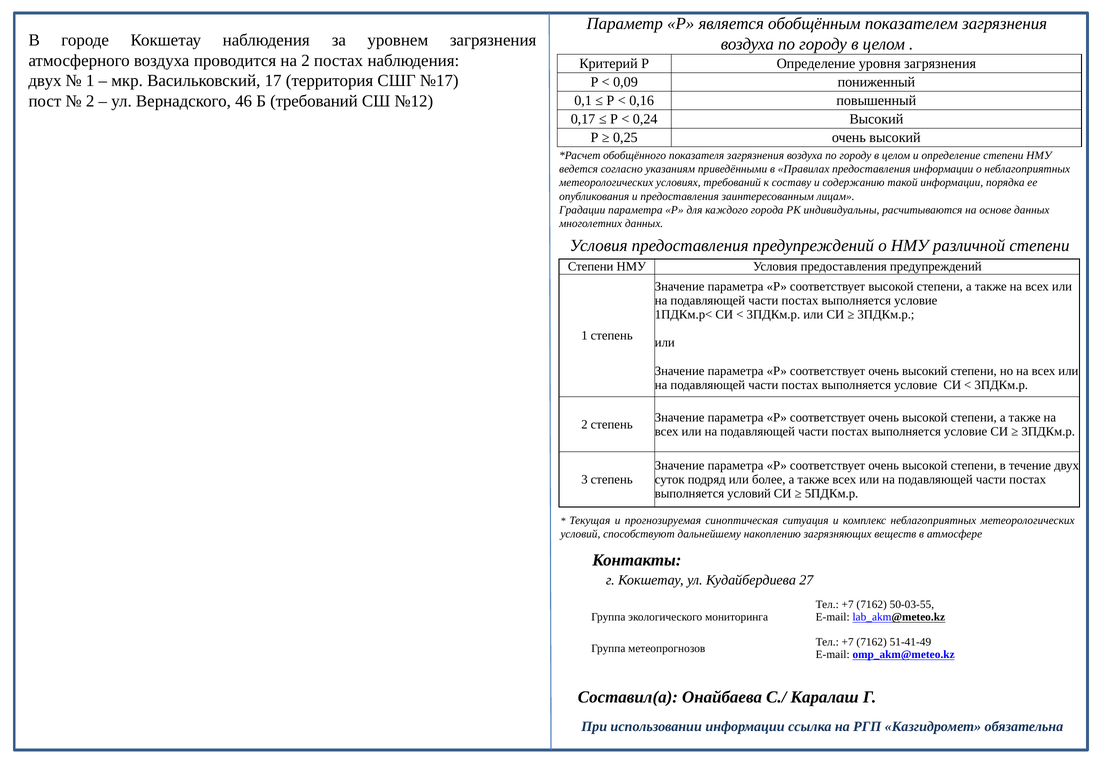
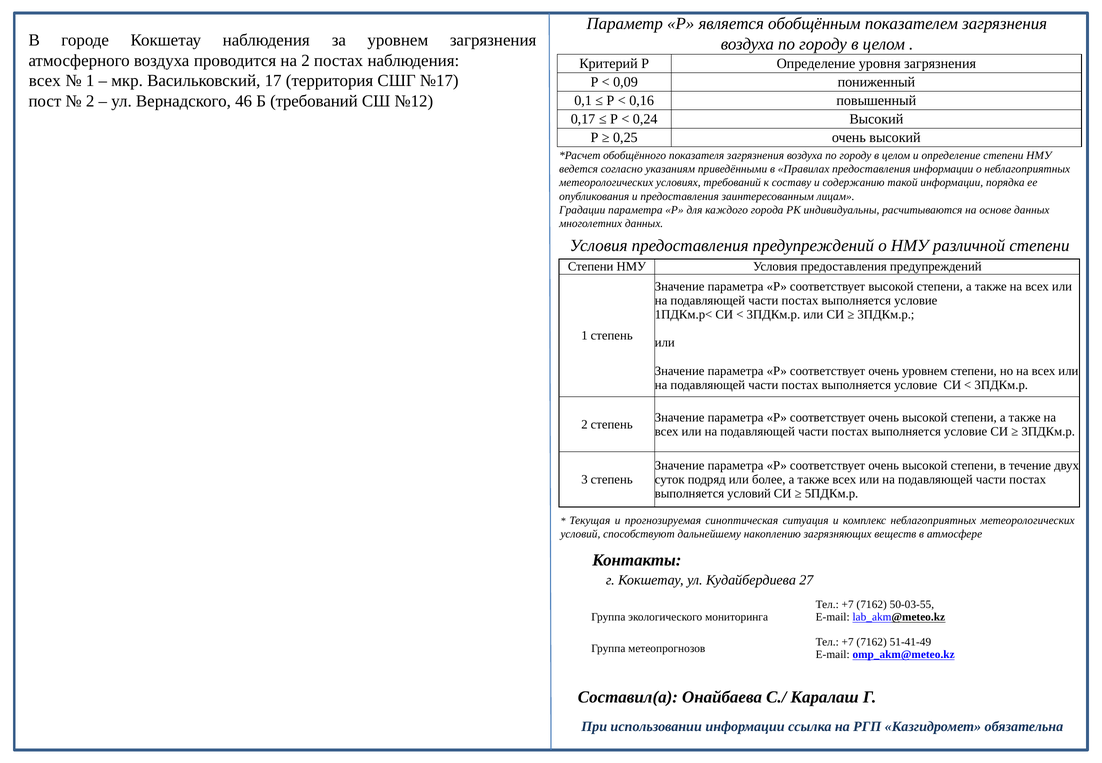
двух: двух -> всех (45, 81)
соответствует очень высокий: высокий -> уровнем (925, 371)
